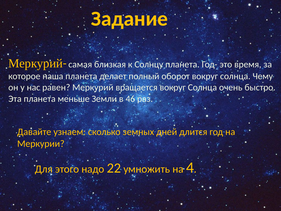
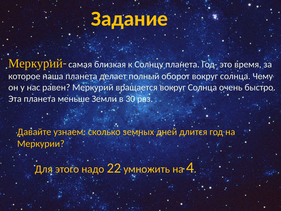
46: 46 -> 30 (130, 99)
